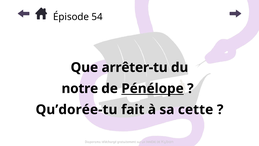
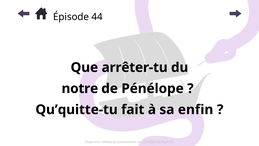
54: 54 -> 44 (97, 17)
Pénélope underline: present -> none (153, 88)
Qu’dorée-tu: Qu’dorée-tu -> Qu’quitte-tu (77, 109)
cette: cette -> enfin (196, 109)
